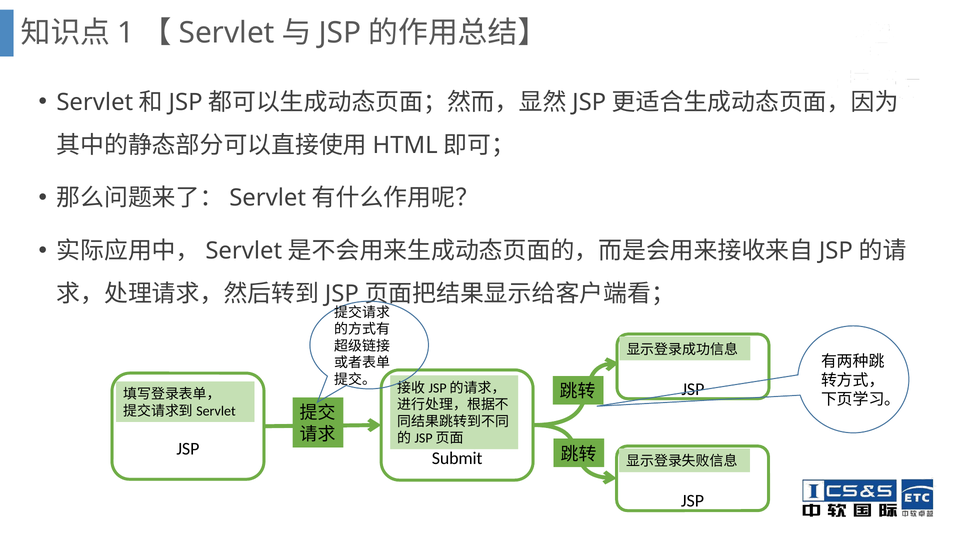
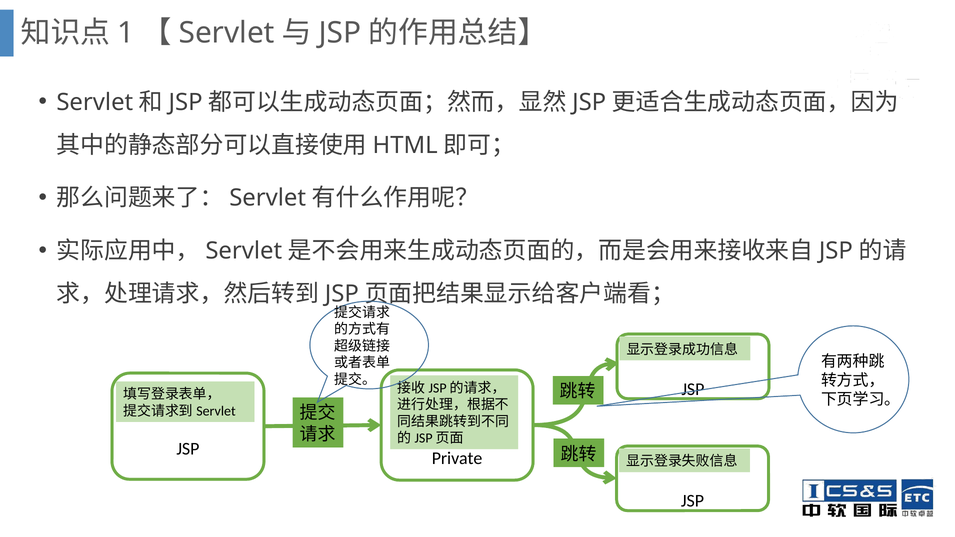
Submit: Submit -> Private (457, 459)
